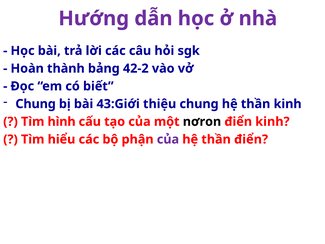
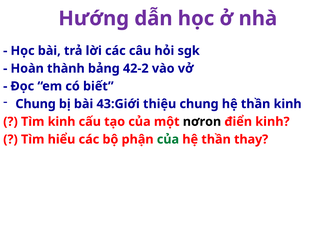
Tìm hình: hình -> kinh (62, 122)
của colour: purple -> green (168, 139)
thần điển: điển -> thay (251, 139)
